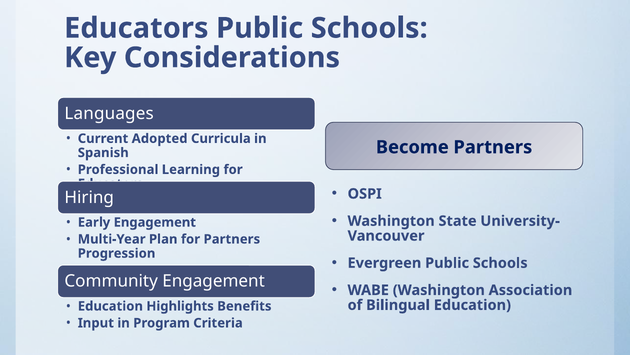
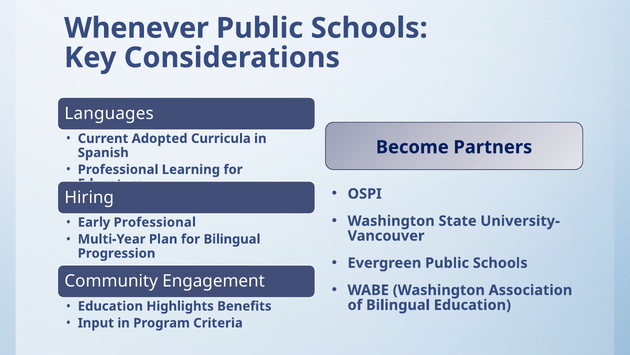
Educators: Educators -> Whenever (136, 28)
Early Engagement: Engagement -> Professional (155, 222)
for Partners: Partners -> Bilingual (232, 239)
